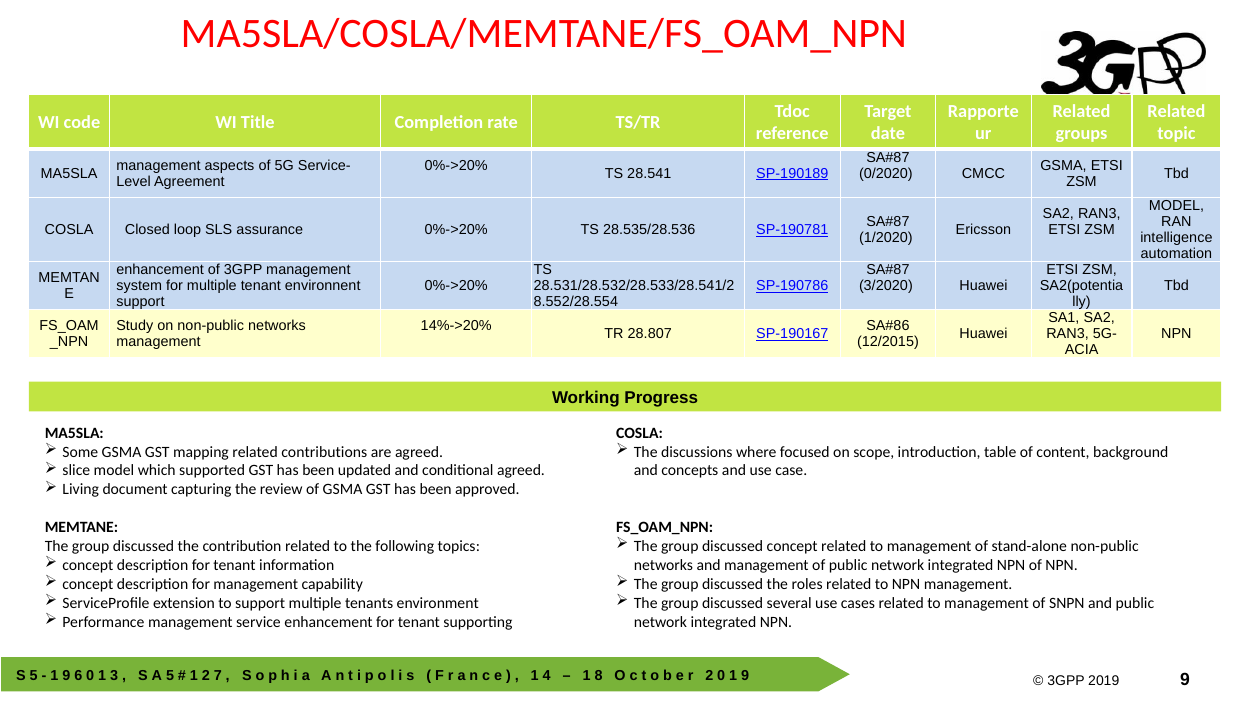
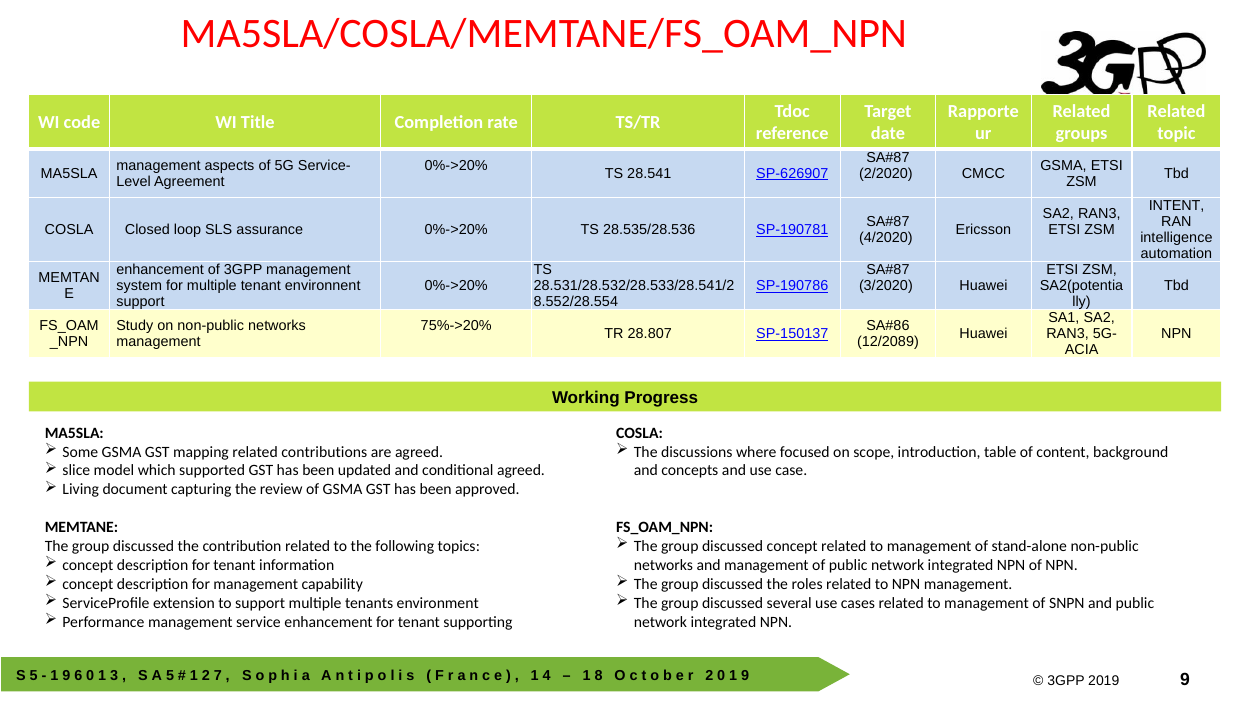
SP-190189: SP-190189 -> SP-626907 (792, 173)
0/2020: 0/2020 -> 2/2020 (886, 173)
MODEL: MODEL -> INTENT (1177, 205)
1/2020: 1/2020 -> 4/2020 (886, 238)
14%->20%: 14%->20% -> 75%->20% (456, 326)
SP-190167: SP-190167 -> SP-150137 (792, 334)
12/2015: 12/2015 -> 12/2089 (888, 342)
